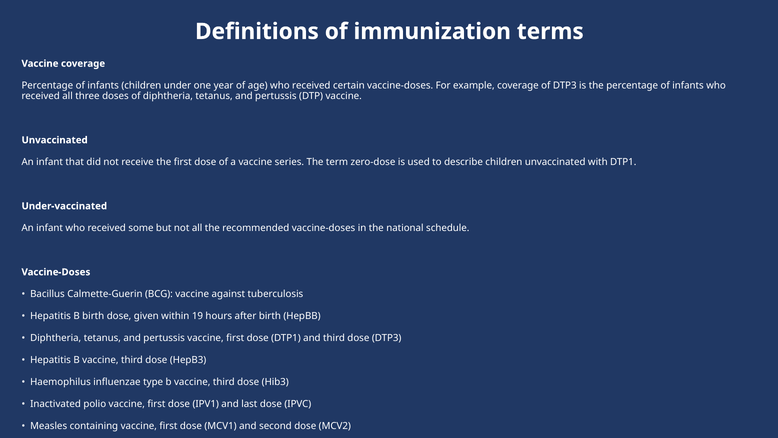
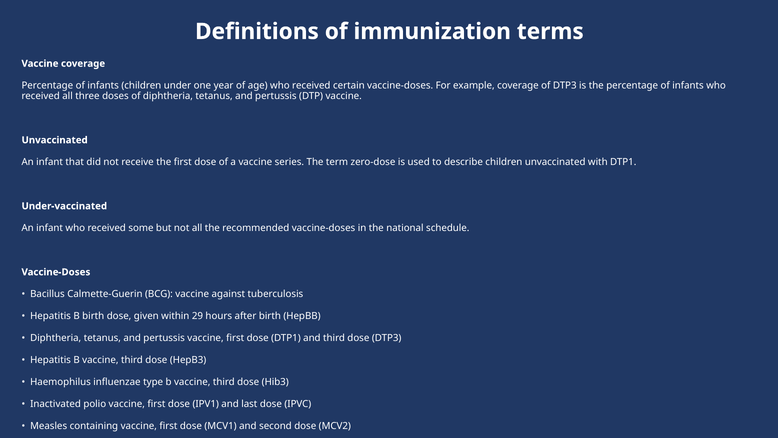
19: 19 -> 29 (197, 316)
